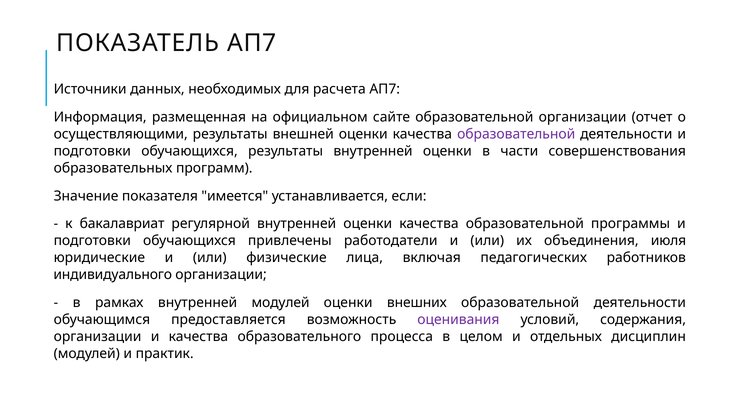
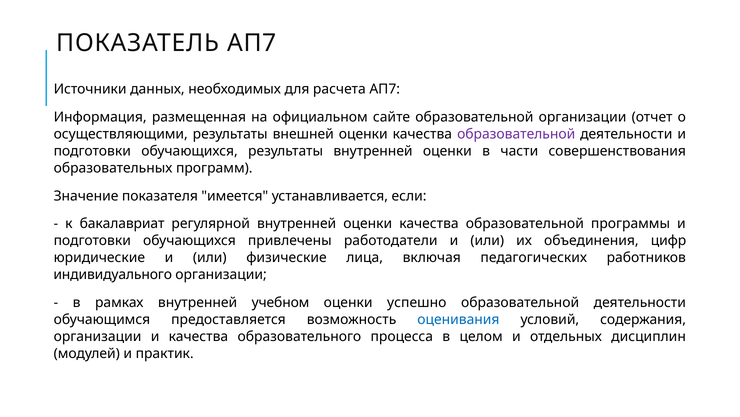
июля: июля -> цифр (668, 240)
внутренней модулей: модулей -> учебном (281, 302)
внешних: внешних -> успешно (417, 302)
оценивания colour: purple -> blue (458, 319)
